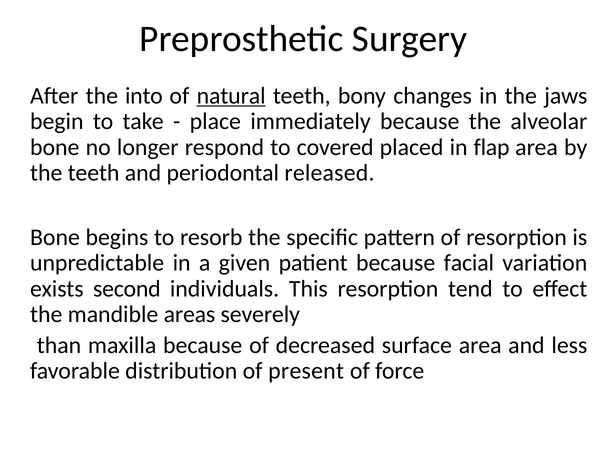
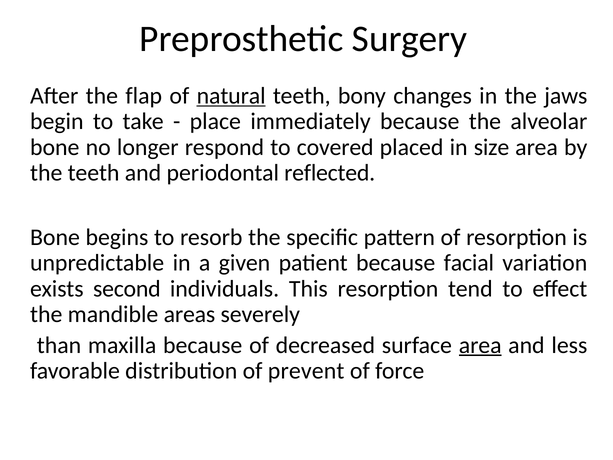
into: into -> flap (144, 96)
flap: flap -> size (492, 147)
released: released -> reflected (330, 173)
area underline: none -> present (480, 345)
present: present -> prevent (306, 371)
